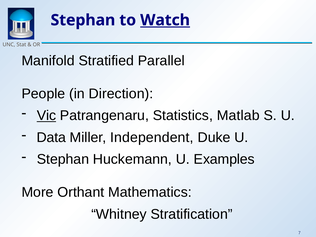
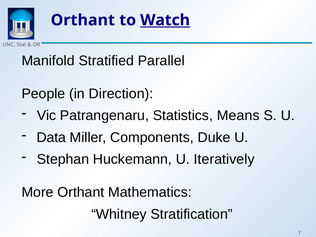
Stephan: Stephan -> Orthant (83, 20)
Vic underline: present -> none (46, 116)
Matlab: Matlab -> Means (238, 116)
Independent: Independent -> Components (152, 137)
Examples: Examples -> Iteratively (224, 159)
